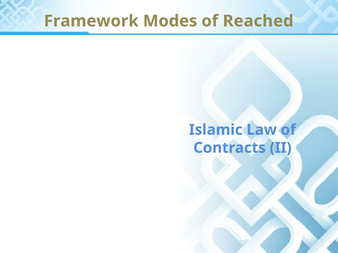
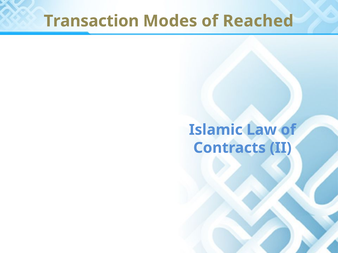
Framework: Framework -> Transaction (91, 21)
